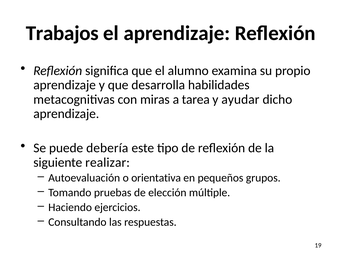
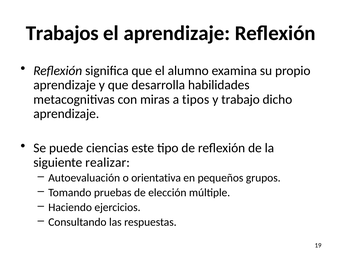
tarea: tarea -> tipos (196, 99)
ayudar: ayudar -> trabajo (241, 99)
debería: debería -> ciencias (107, 148)
